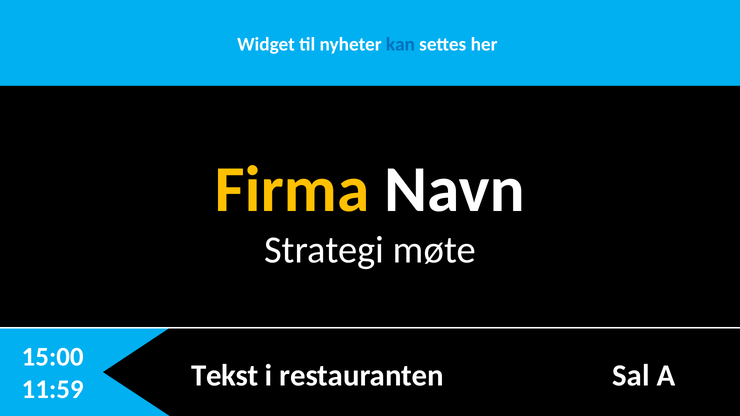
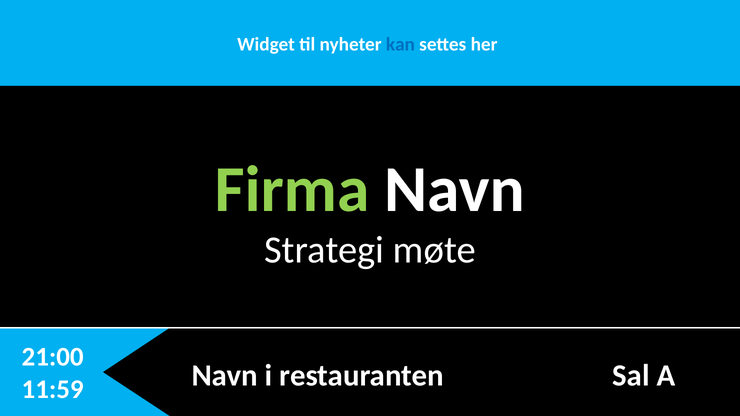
Firma colour: yellow -> light green (292, 190)
15:00: 15:00 -> 21:00 (53, 357)
Tekst: Tekst -> Navn (225, 376)
